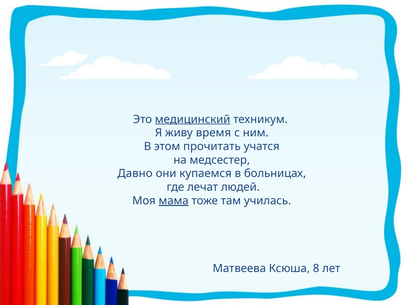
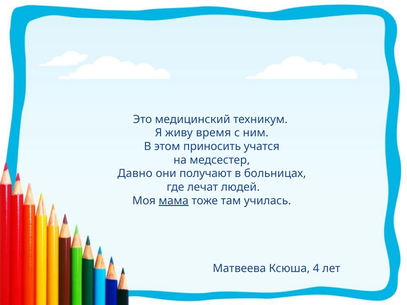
медицинский underline: present -> none (193, 119)
прочитать: прочитать -> приносить (212, 147)
купаемся: купаемся -> получают (206, 174)
8: 8 -> 4 (316, 269)
